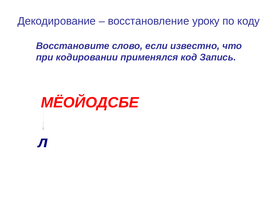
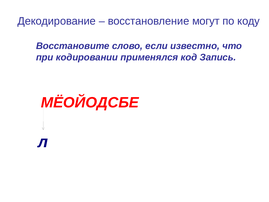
уроку: уроку -> могут (206, 21)
